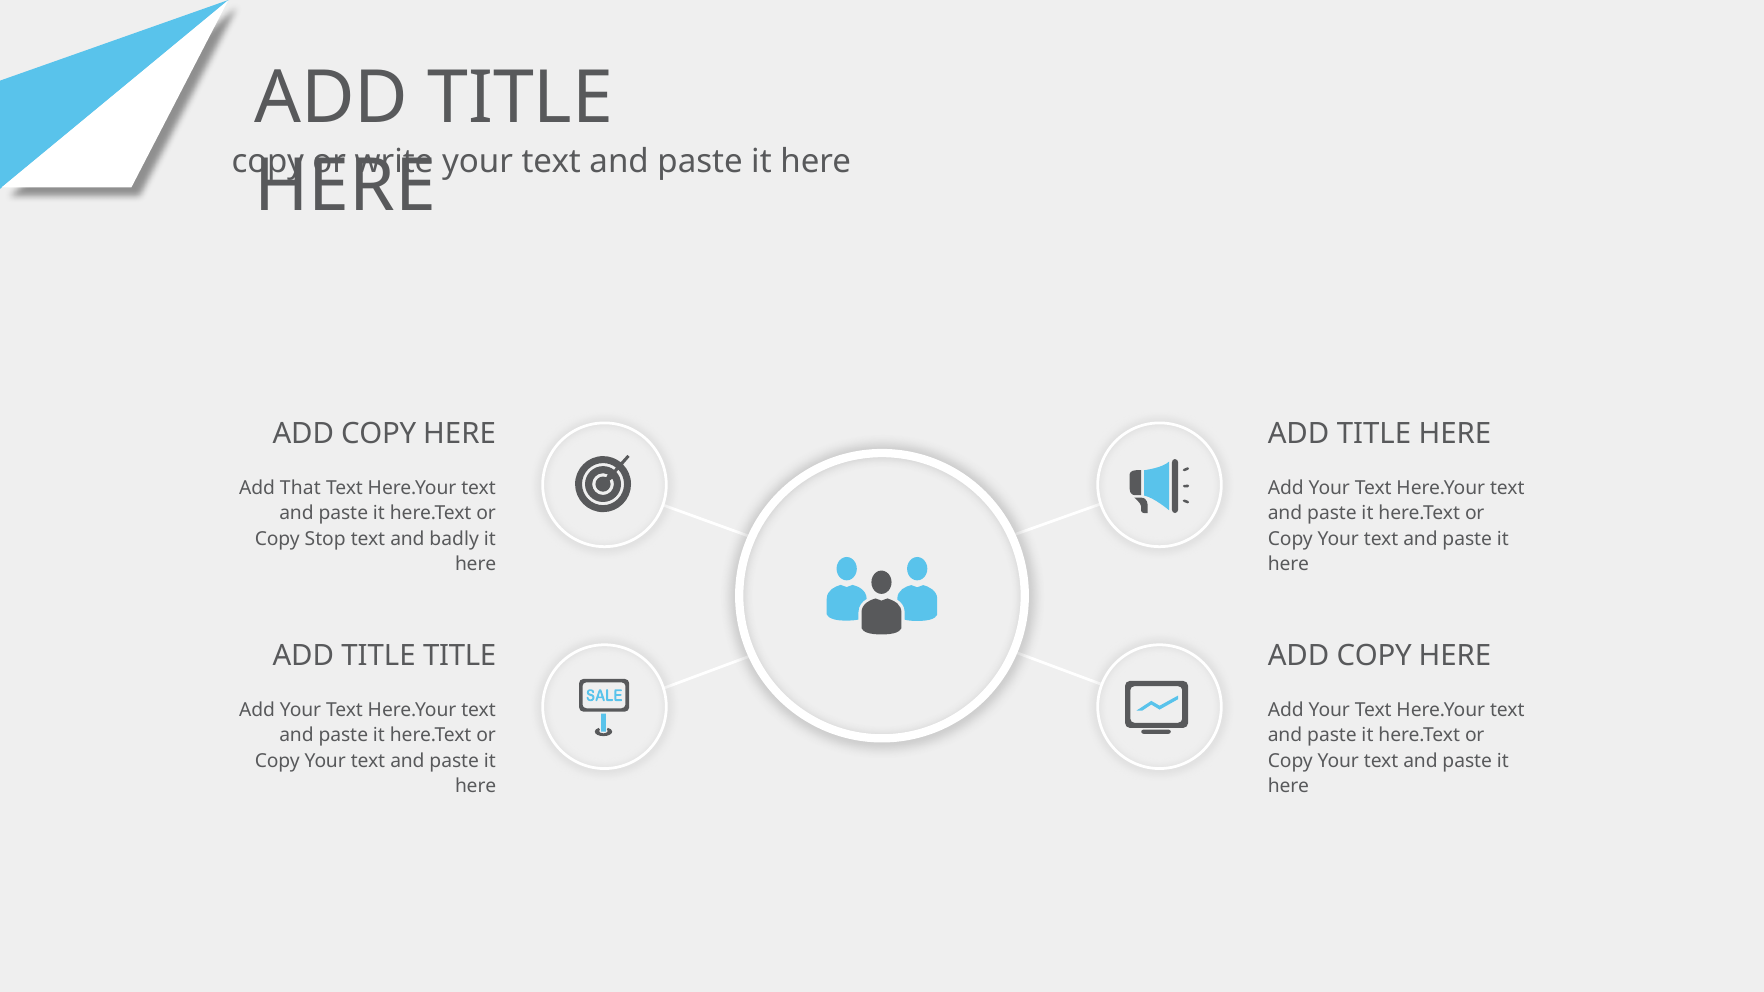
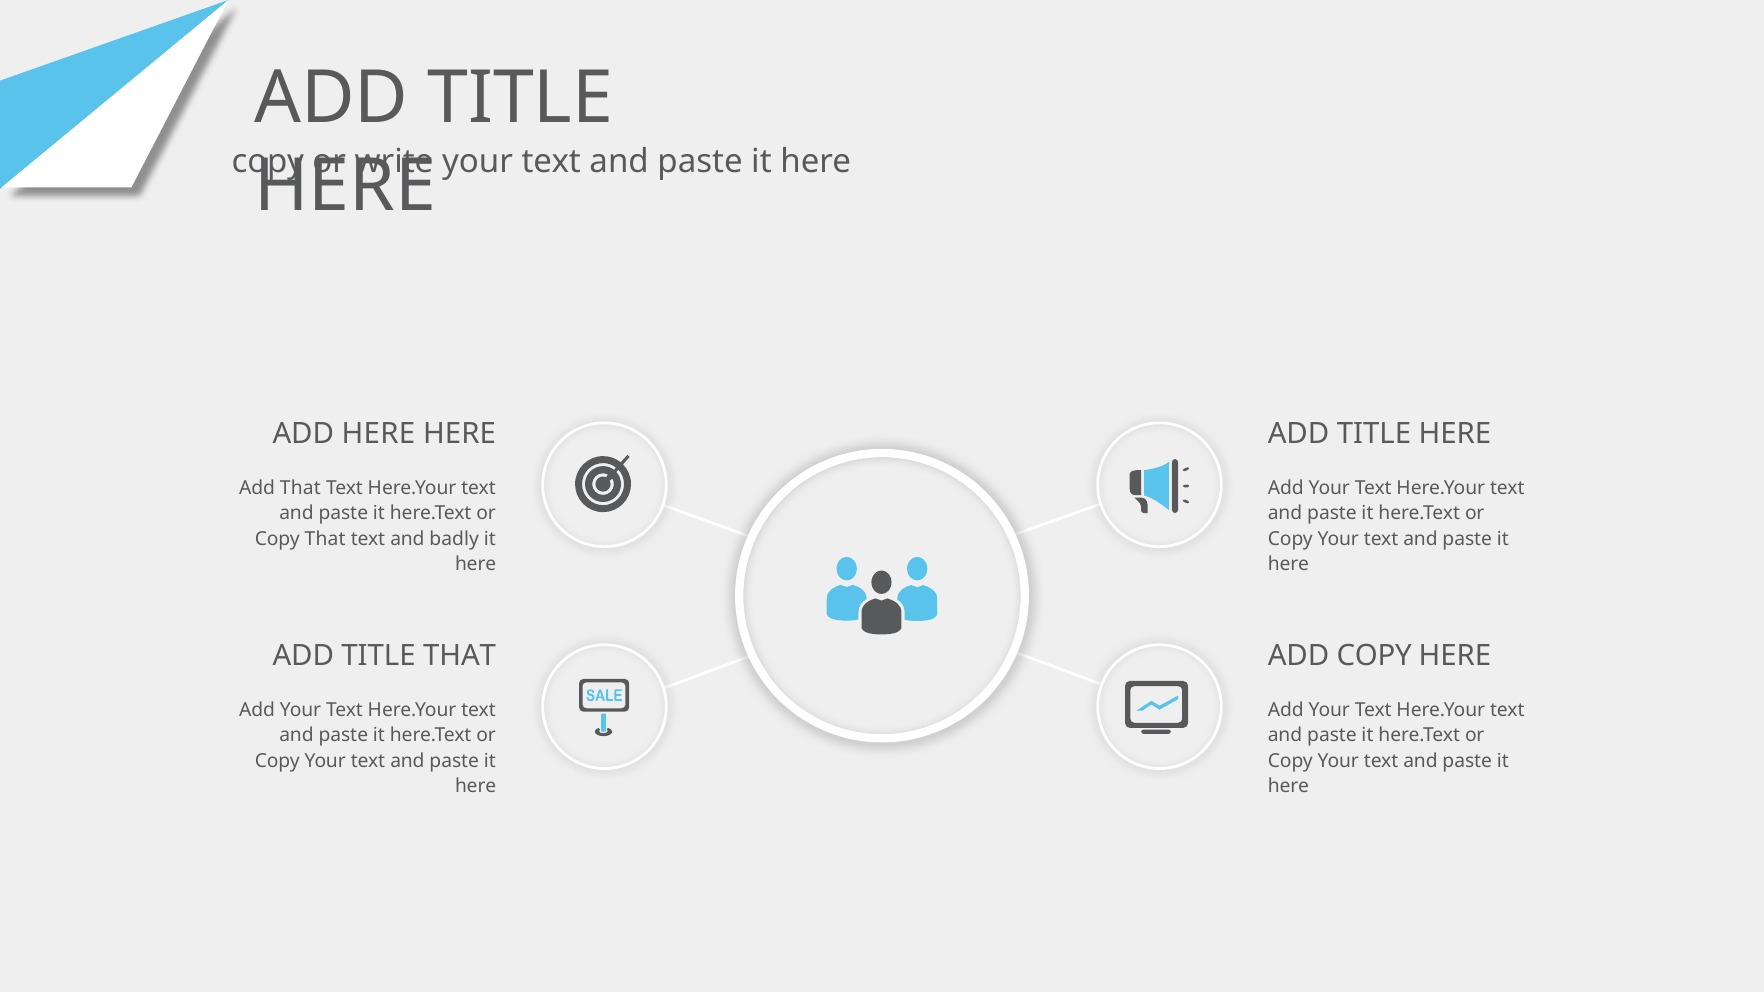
COPY: COPY -> HERE (378, 434)
Copy Stop: Stop -> That (325, 539)
TITLE TITLE: TITLE -> THAT (460, 656)
